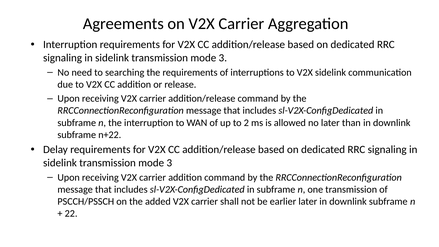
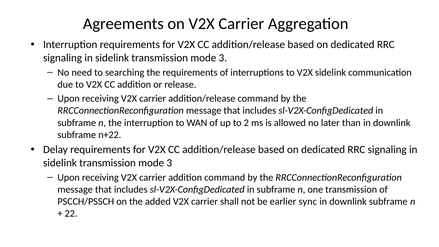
earlier later: later -> sync (308, 202)
